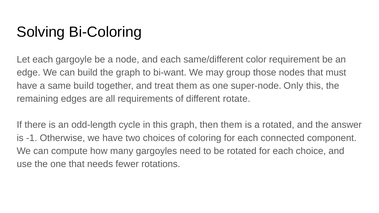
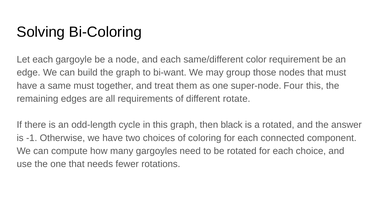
same build: build -> must (84, 86)
Only: Only -> Four (293, 86)
then them: them -> black (232, 125)
